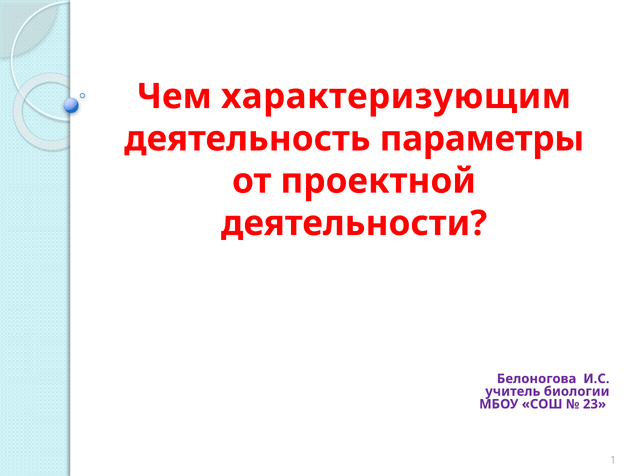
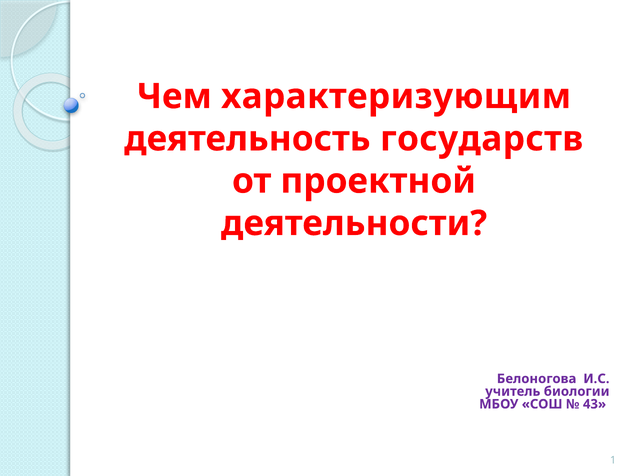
параметры: параметры -> государств (482, 139)
23: 23 -> 43 (595, 404)
